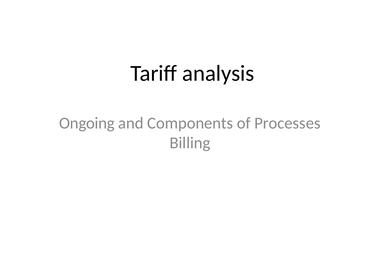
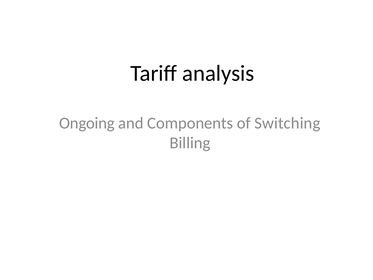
Processes: Processes -> Switching (287, 123)
